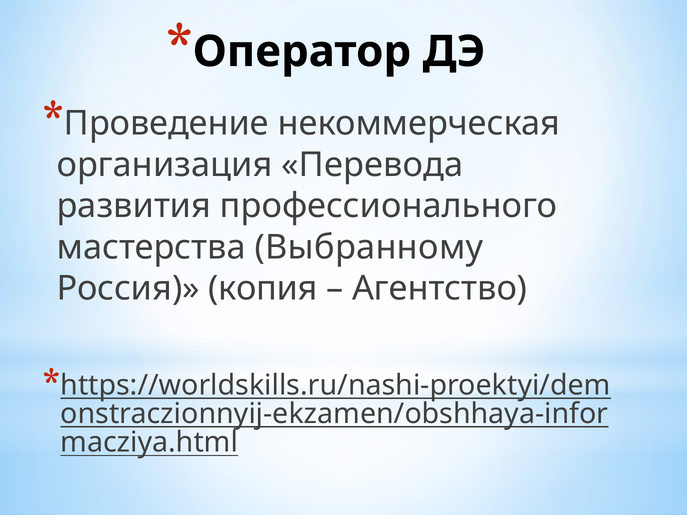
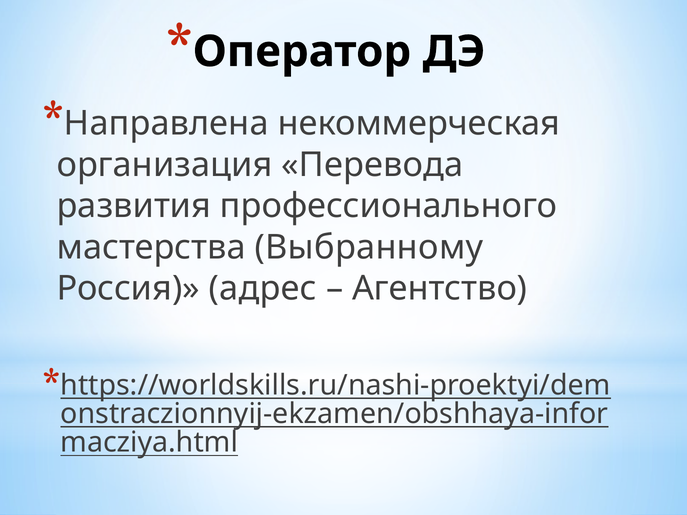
Проведение: Проведение -> Направлена (166, 124)
копия: копия -> адрес (263, 289)
